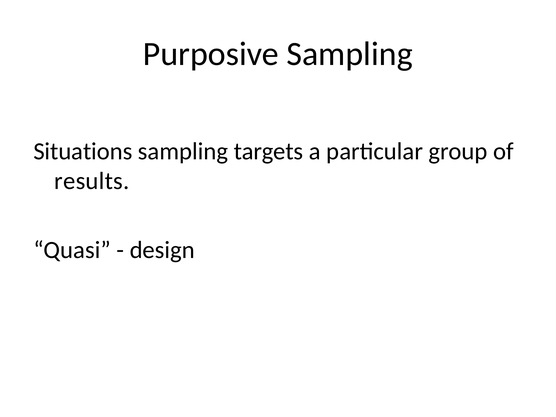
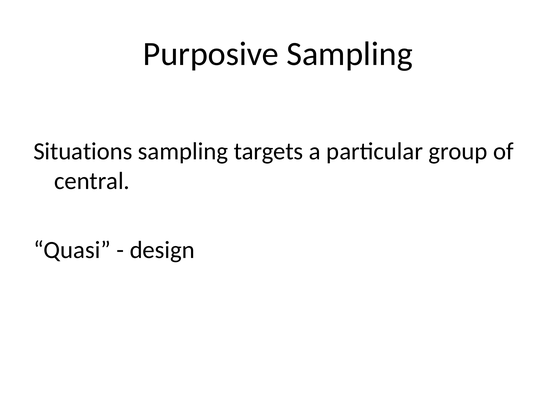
results: results -> central (92, 181)
